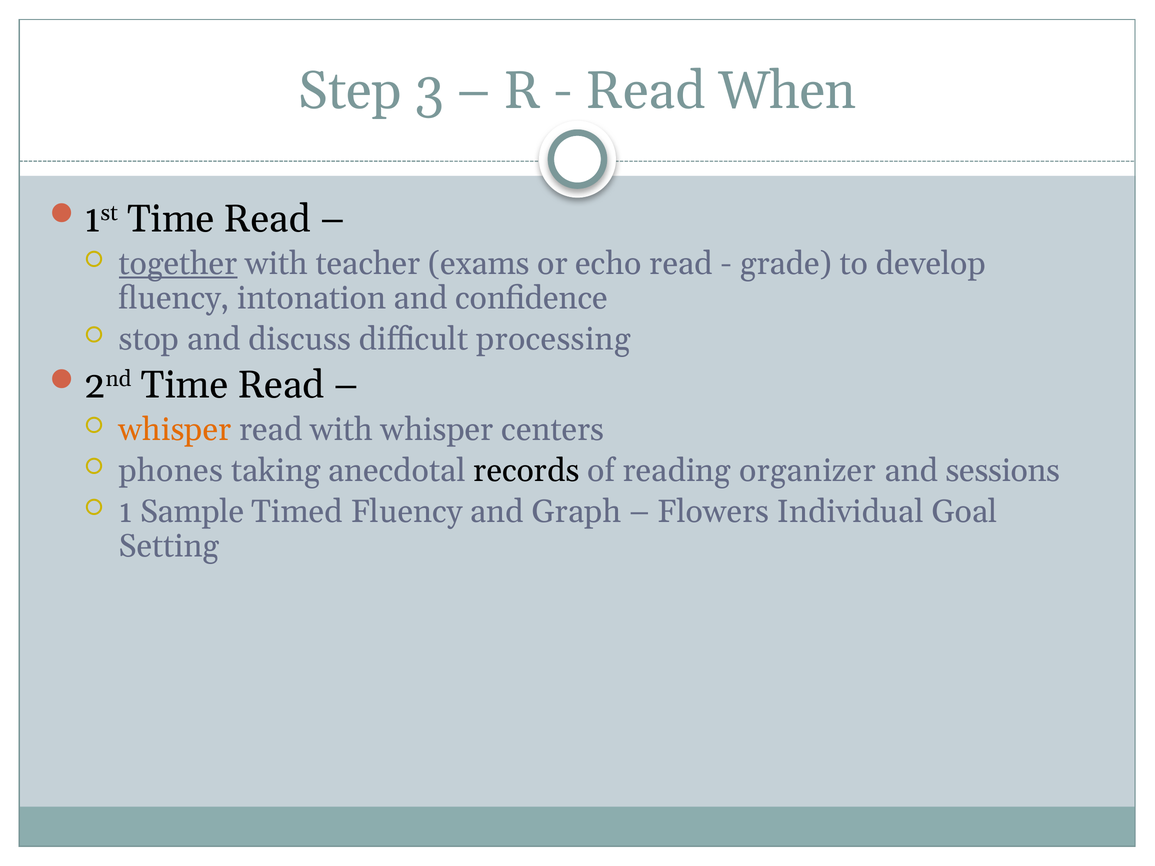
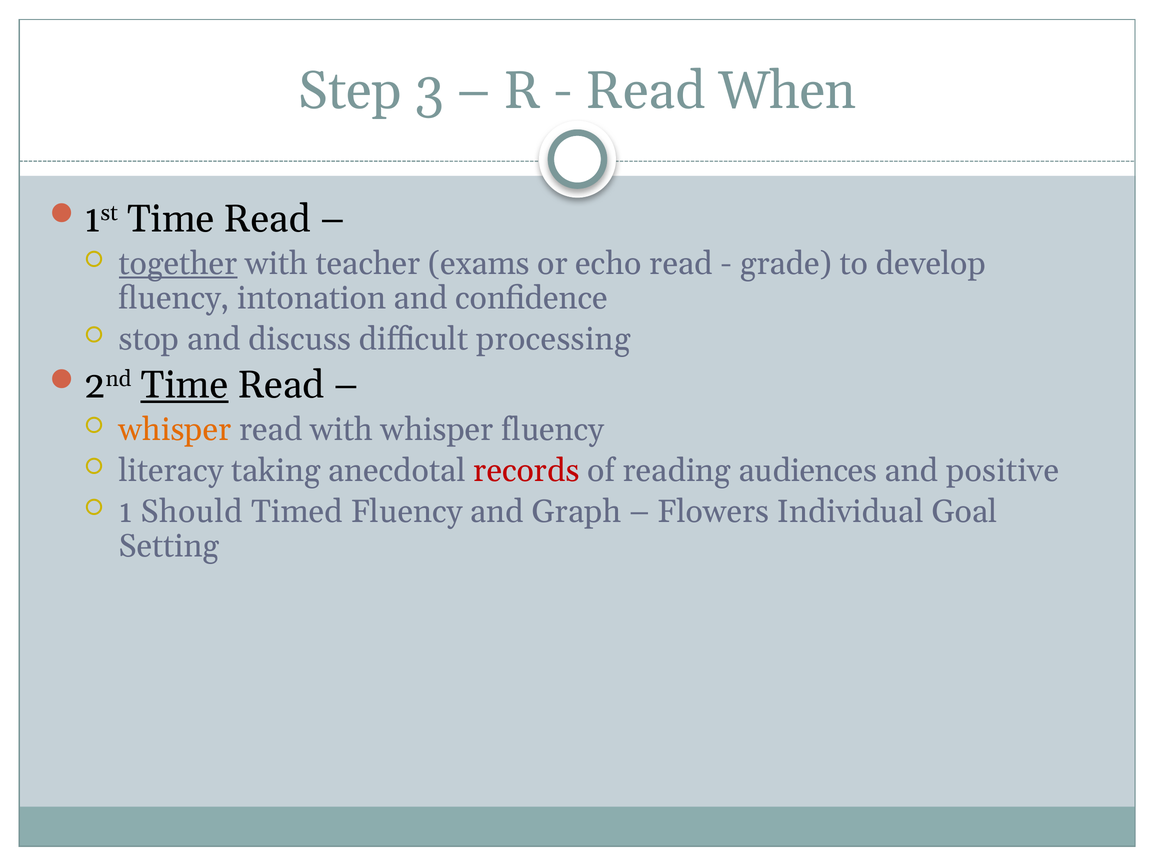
Time underline: none -> present (185, 385)
whisper centers: centers -> fluency (553, 430)
phones: phones -> literacy (171, 471)
records colour: black -> red (526, 471)
organizer: organizer -> audiences (808, 471)
sessions: sessions -> positive (1003, 471)
Sample: Sample -> Should (192, 512)
